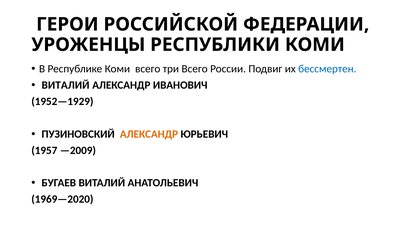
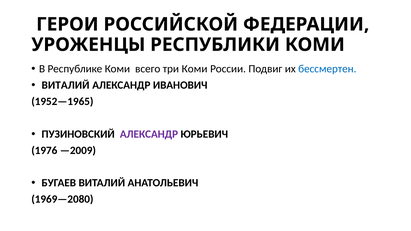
три Всего: Всего -> Коми (195, 69)
1952—1929: 1952—1929 -> 1952—1965 (62, 102)
АЛЕКСАНДР colour: orange -> purple (149, 134)
1957: 1957 -> 1976 (44, 151)
1969—2020: 1969—2020 -> 1969—2080 (62, 199)
